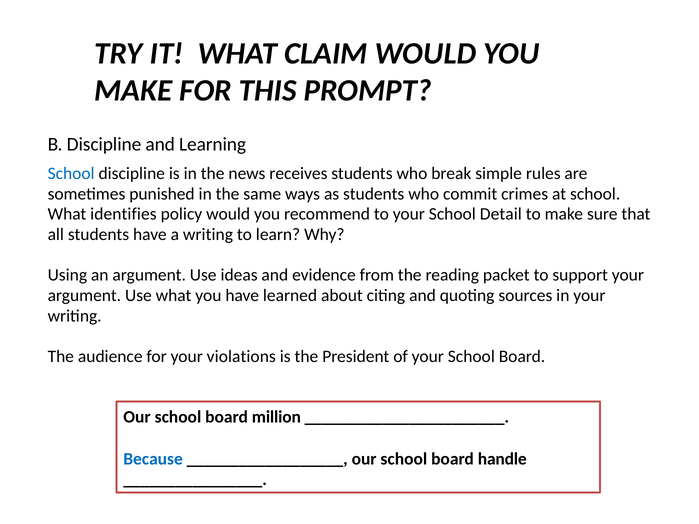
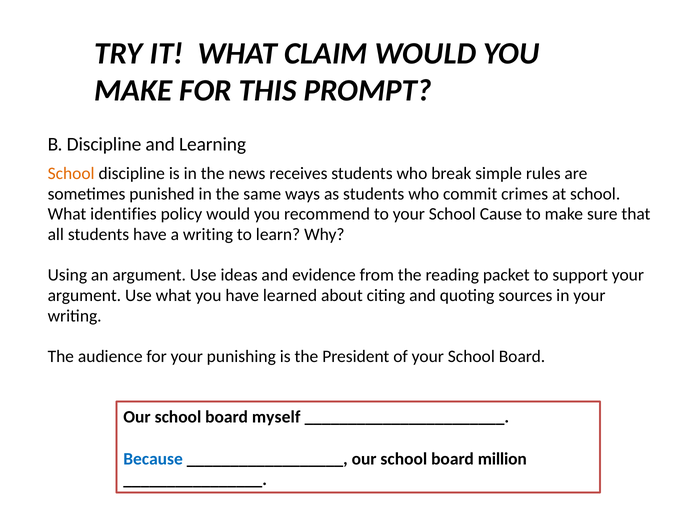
School colour: blue -> orange (71, 174)
Detail: Detail -> Cause (501, 214)
violations: violations -> punishing (241, 357)
million: million -> myself (276, 417)
handle: handle -> million (502, 459)
